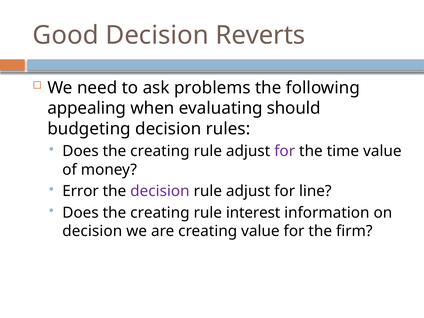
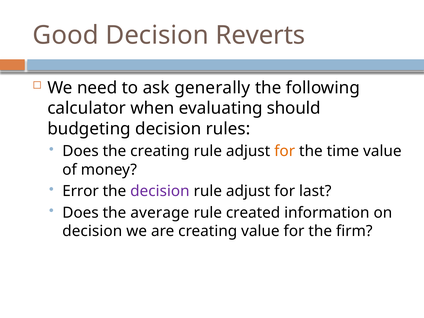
problems: problems -> generally (212, 88)
appealing: appealing -> calculator (87, 108)
for colour: purple -> orange (285, 151)
line: line -> last (315, 191)
creating: creating -> average (160, 213)
interest: interest -> created (253, 213)
